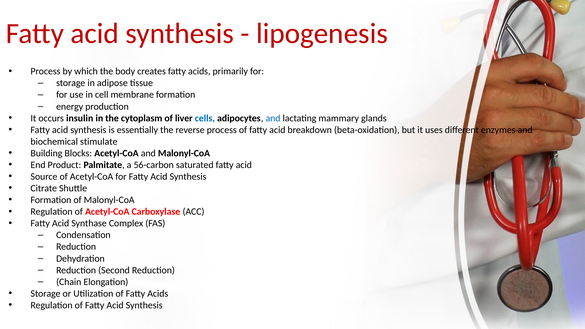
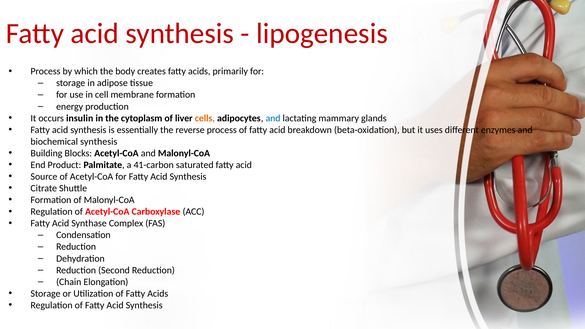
cells colour: blue -> orange (205, 118)
biochemical stimulate: stimulate -> synthesis (99, 142)
56-carbon: 56-carbon -> 41-carbon (154, 165)
